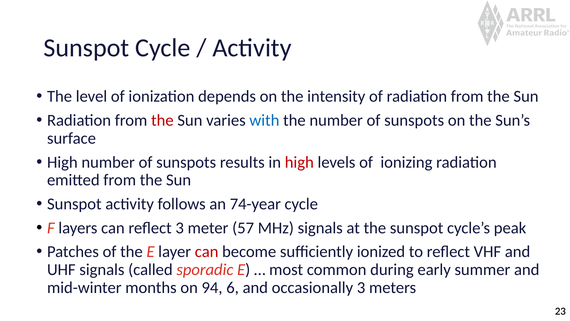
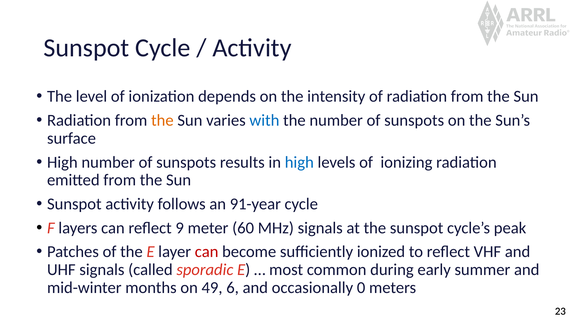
the colour: red -> orange (162, 120)
high colour: red -> blue (299, 162)
74-year: 74-year -> 91-year (255, 204)
reflect 3: 3 -> 9 (180, 228)
57: 57 -> 60 (243, 228)
94: 94 -> 49 (212, 287)
occasionally 3: 3 -> 0 (361, 287)
